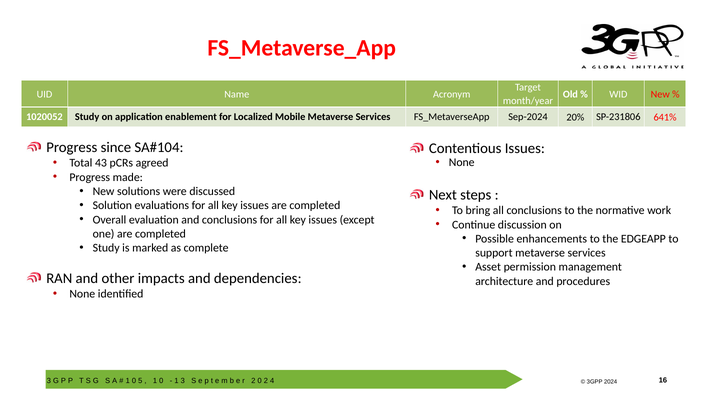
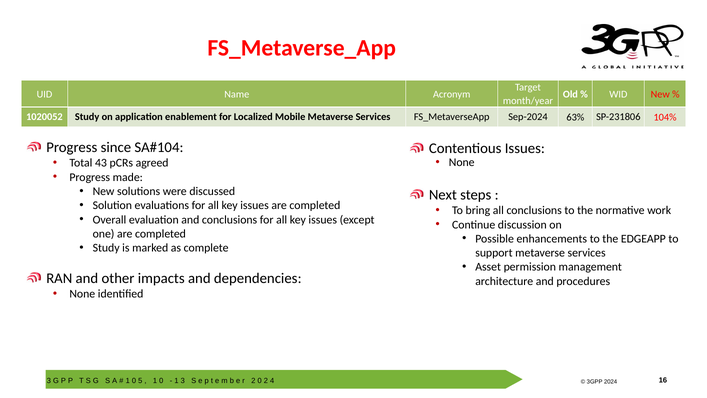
20%: 20% -> 63% (575, 117)
641%: 641% -> 104% (665, 117)
